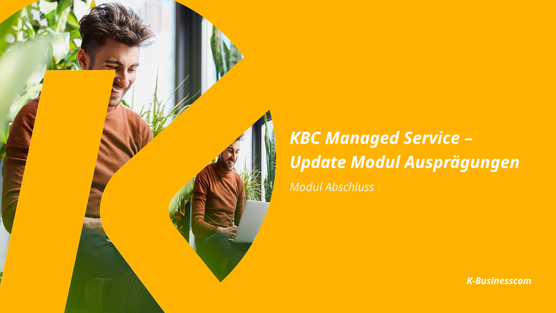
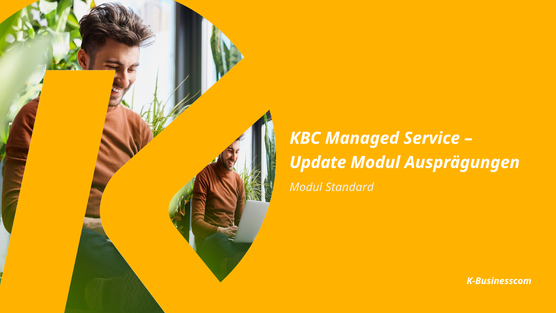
Abschluss: Abschluss -> Standard (350, 187)
